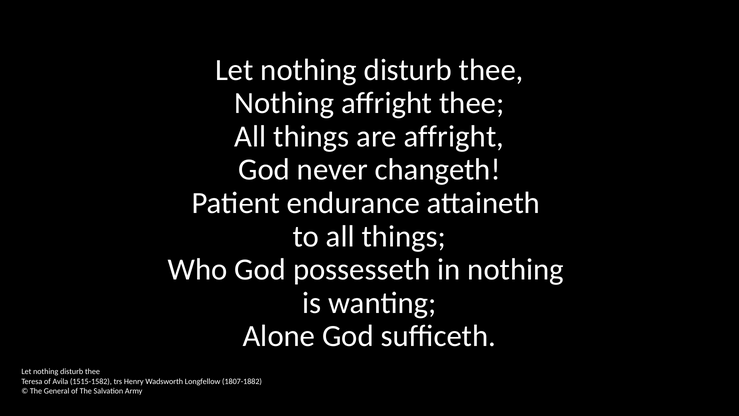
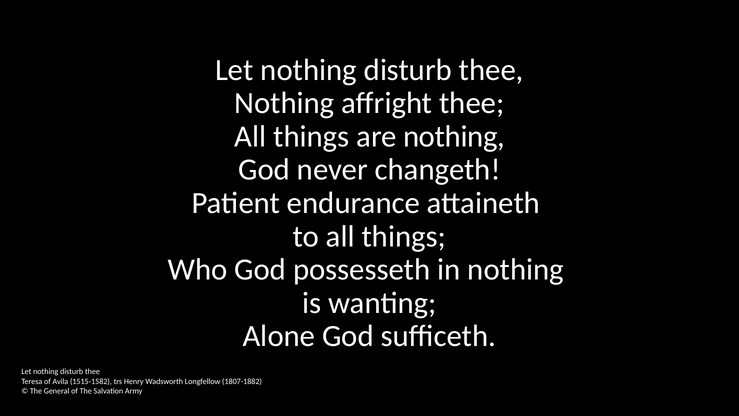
are affright: affright -> nothing (454, 136)
